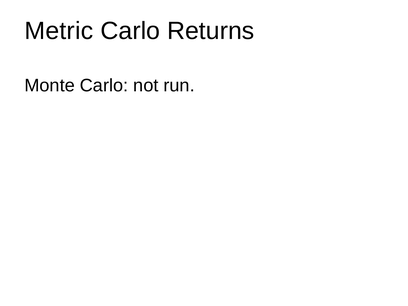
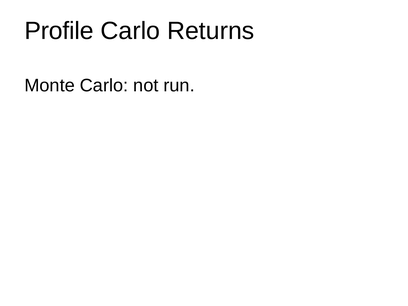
Metric: Metric -> Profile (59, 31)
